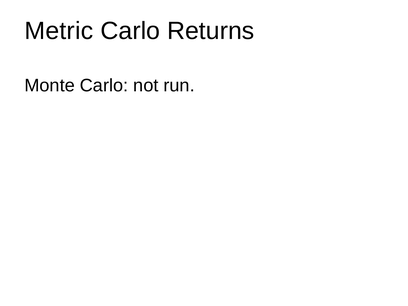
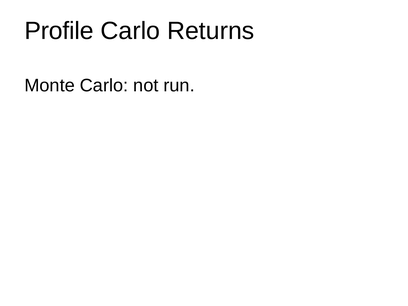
Metric: Metric -> Profile (59, 31)
